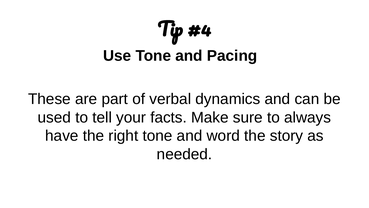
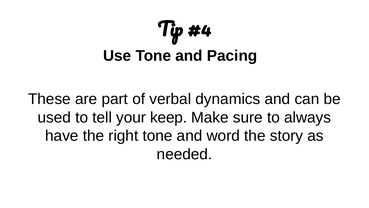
facts: facts -> keep (169, 117)
